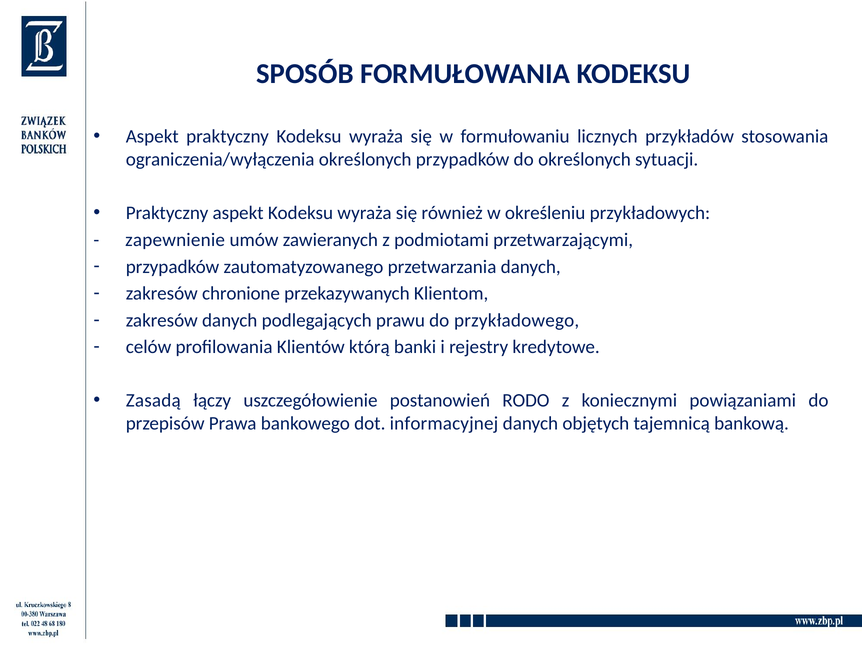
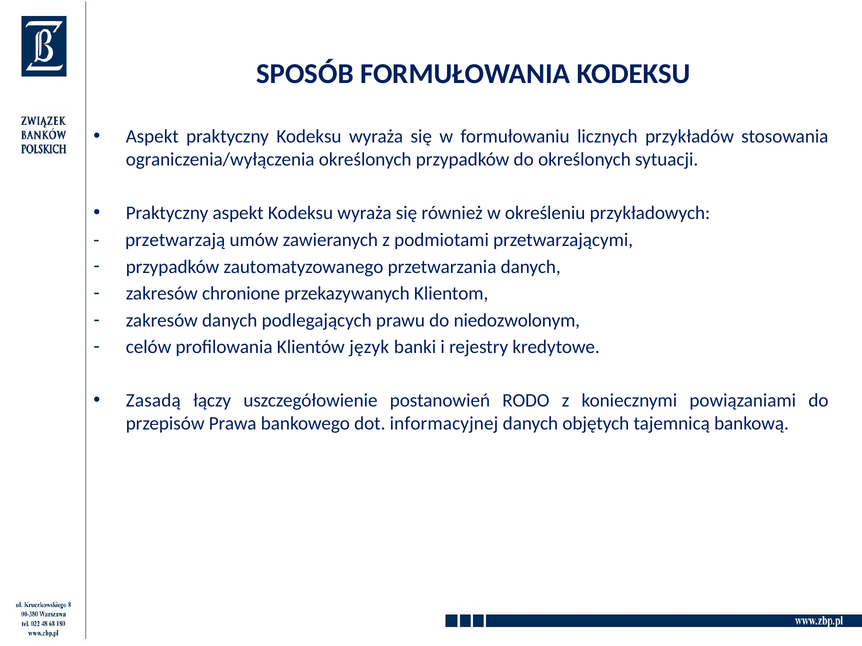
zapewnienie: zapewnienie -> przetwarzają (175, 240)
przykładowego: przykładowego -> niedozwolonym (517, 321)
którą: którą -> język (369, 347)
